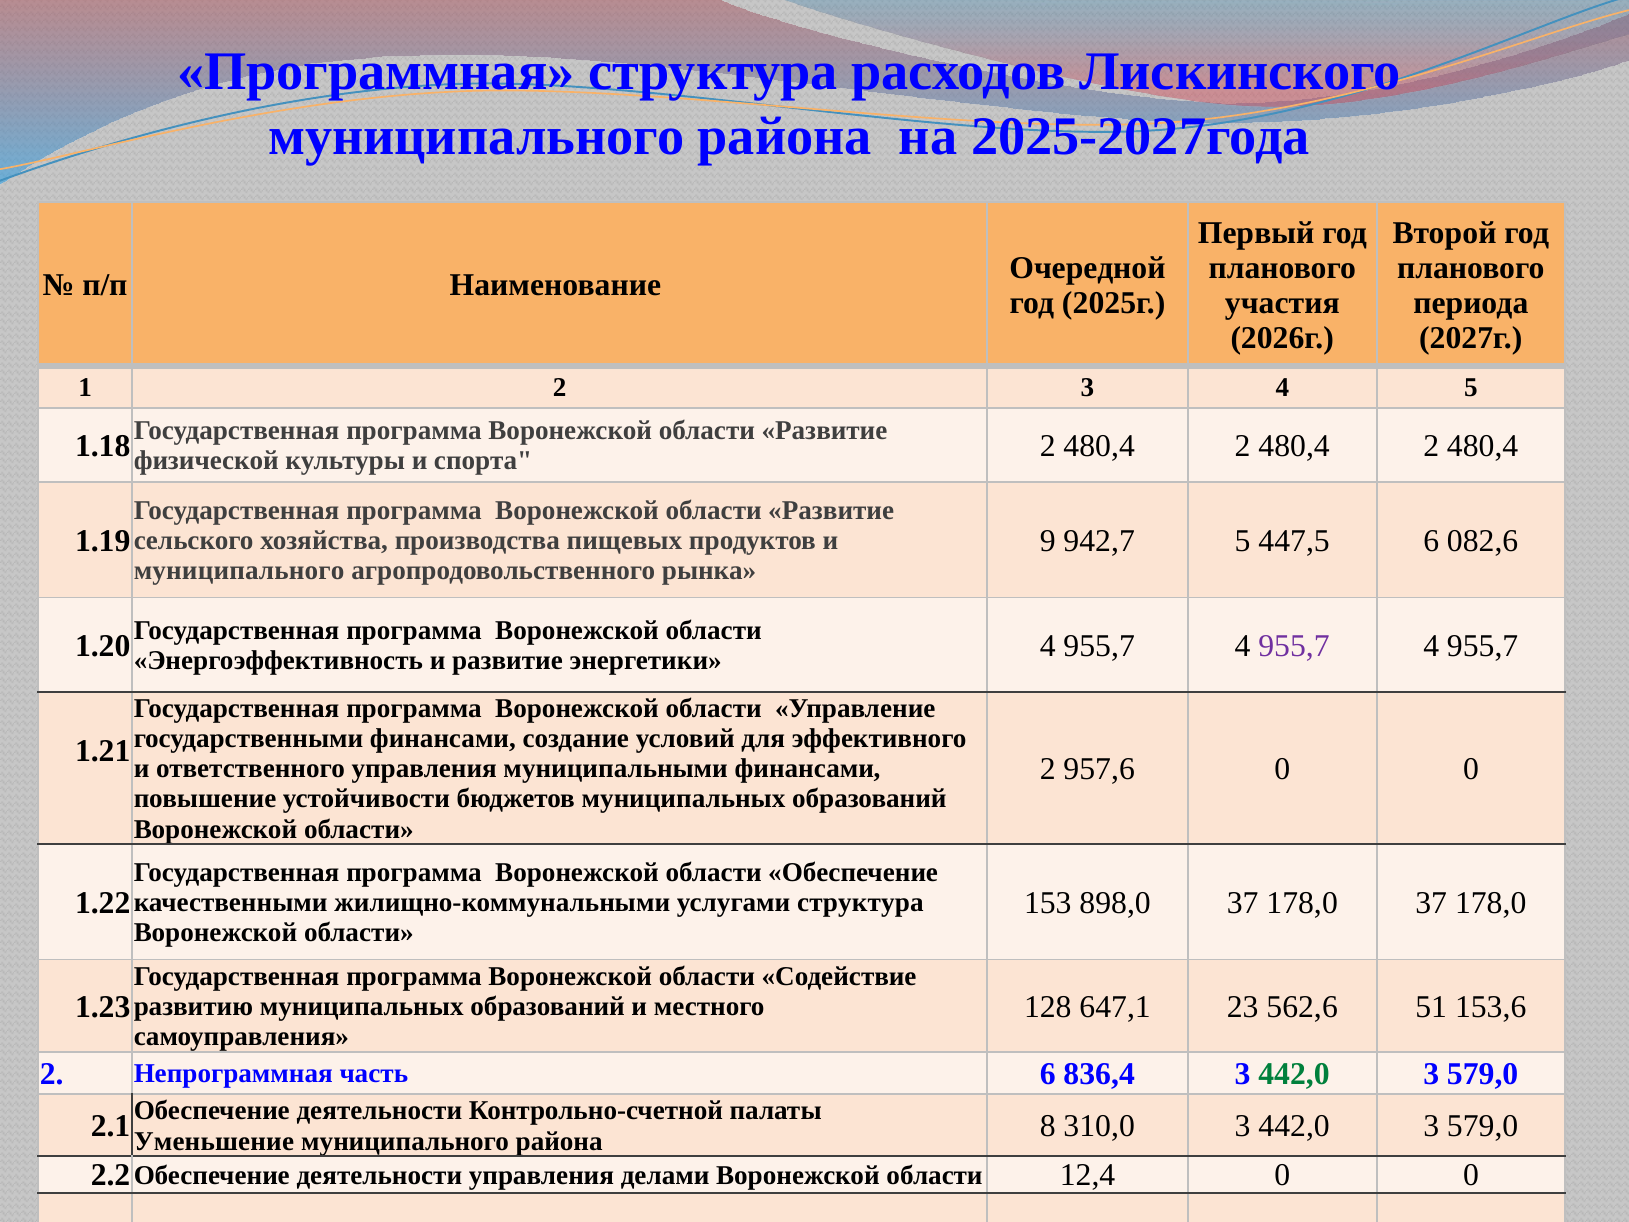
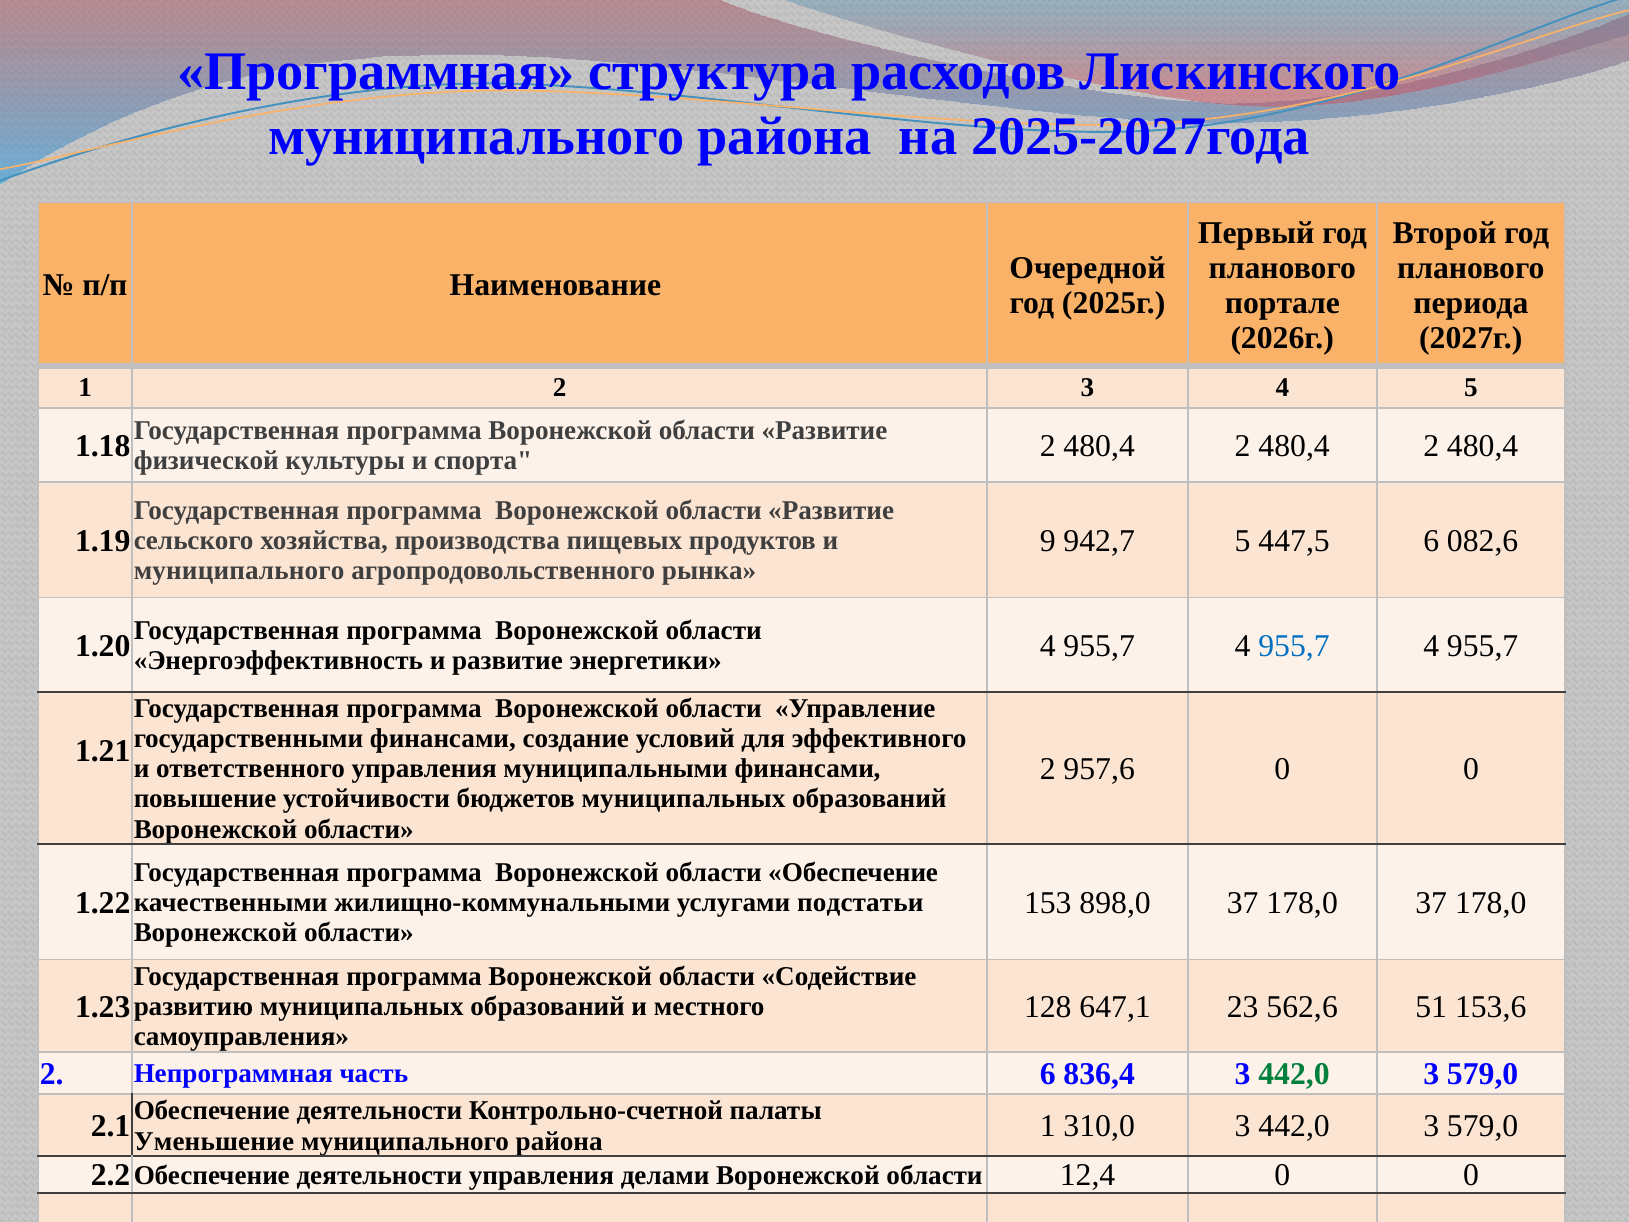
участия: участия -> портале (1282, 303)
955,7 colour: purple -> blue (1294, 645)
услугами структура: структура -> подстатьи (860, 903)
района 8: 8 -> 1 (1048, 1126)
